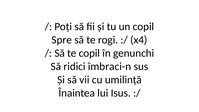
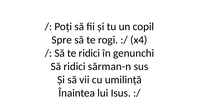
te copil: copil -> ridici (89, 53)
îmbraci-n: îmbraci-n -> sărman-n (110, 66)
